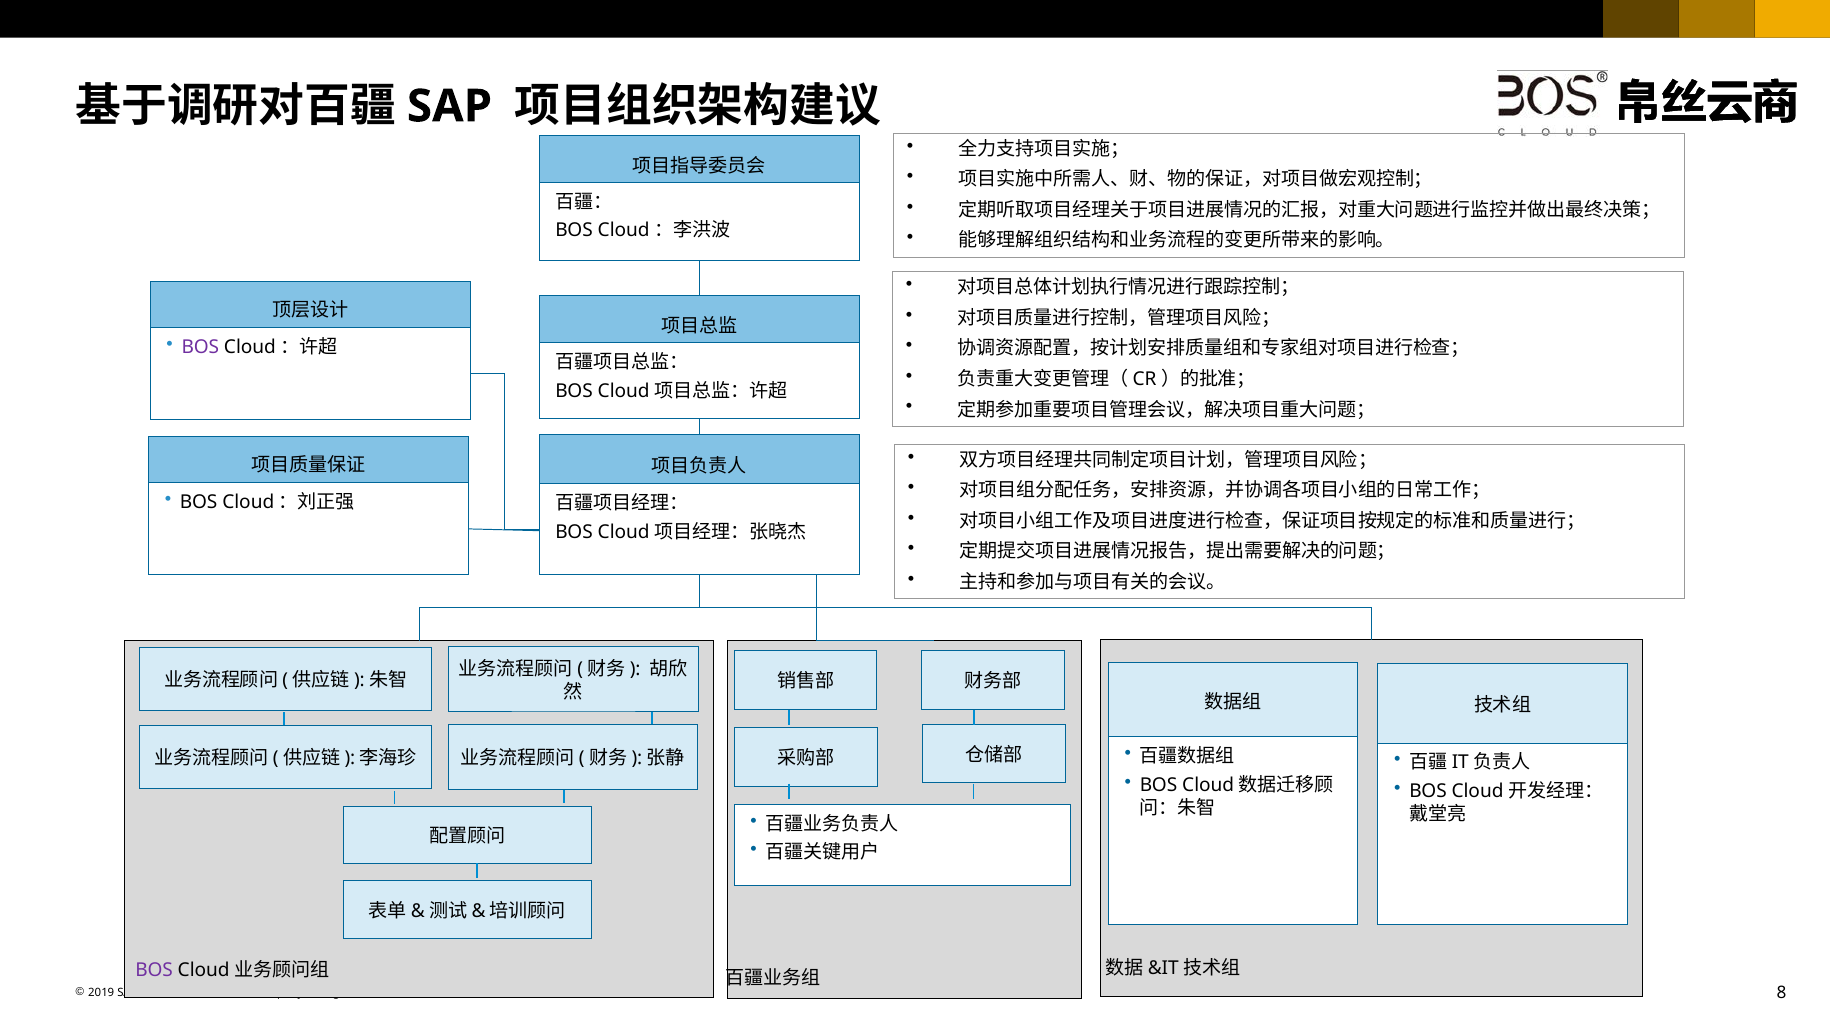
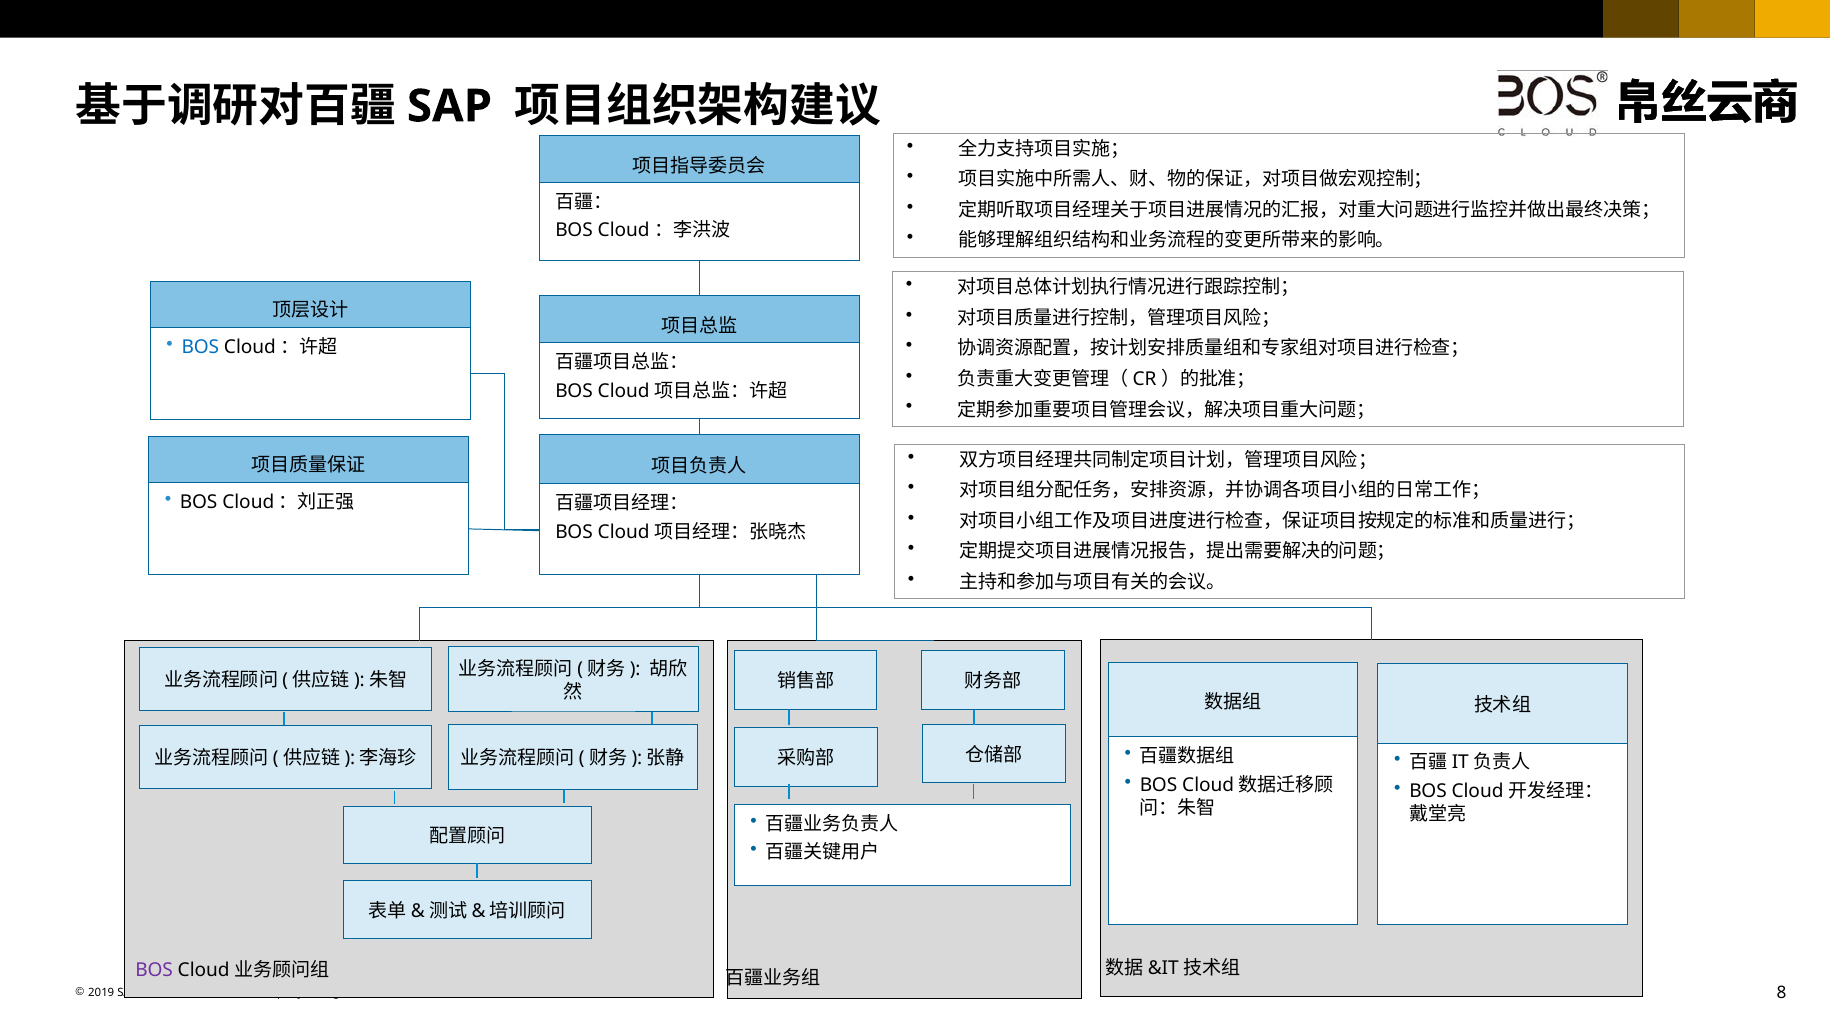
BOS colour: purple -> blue (200, 347)
